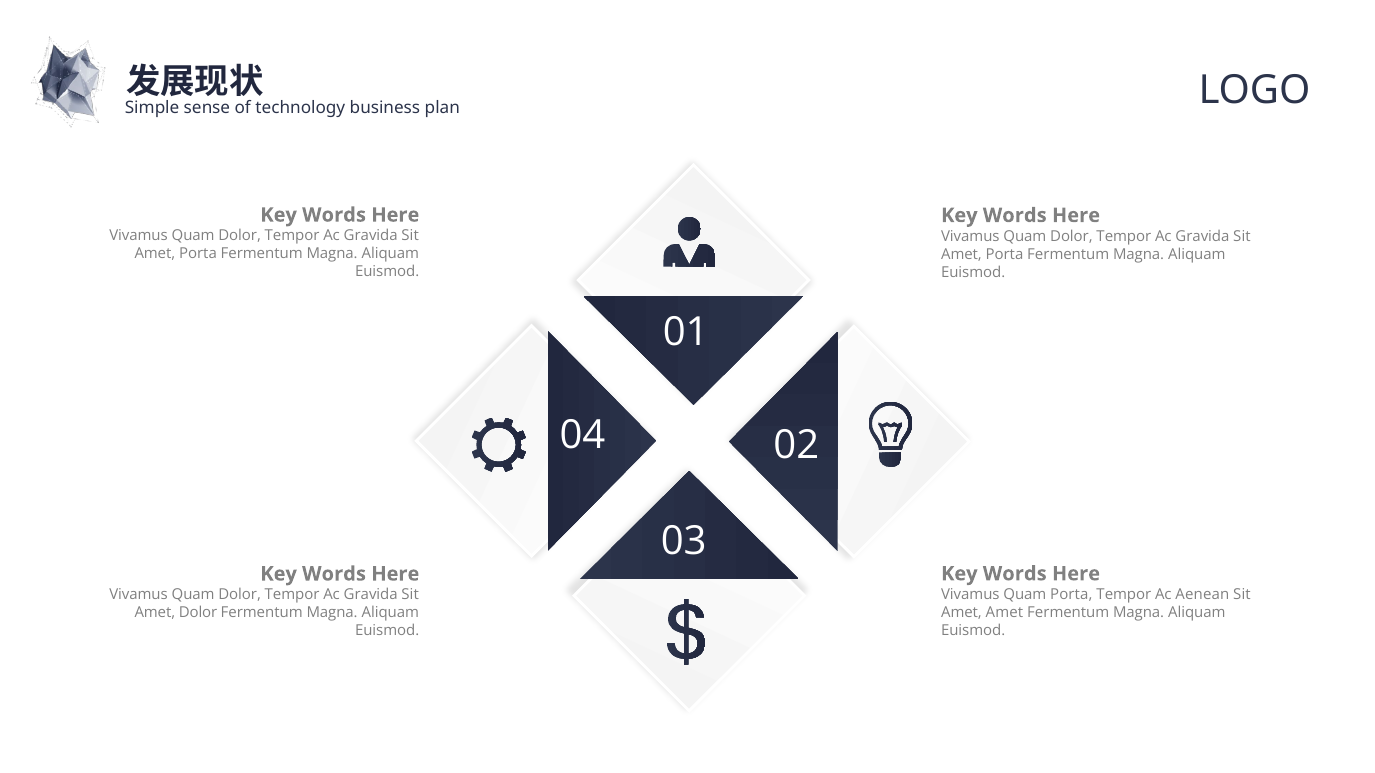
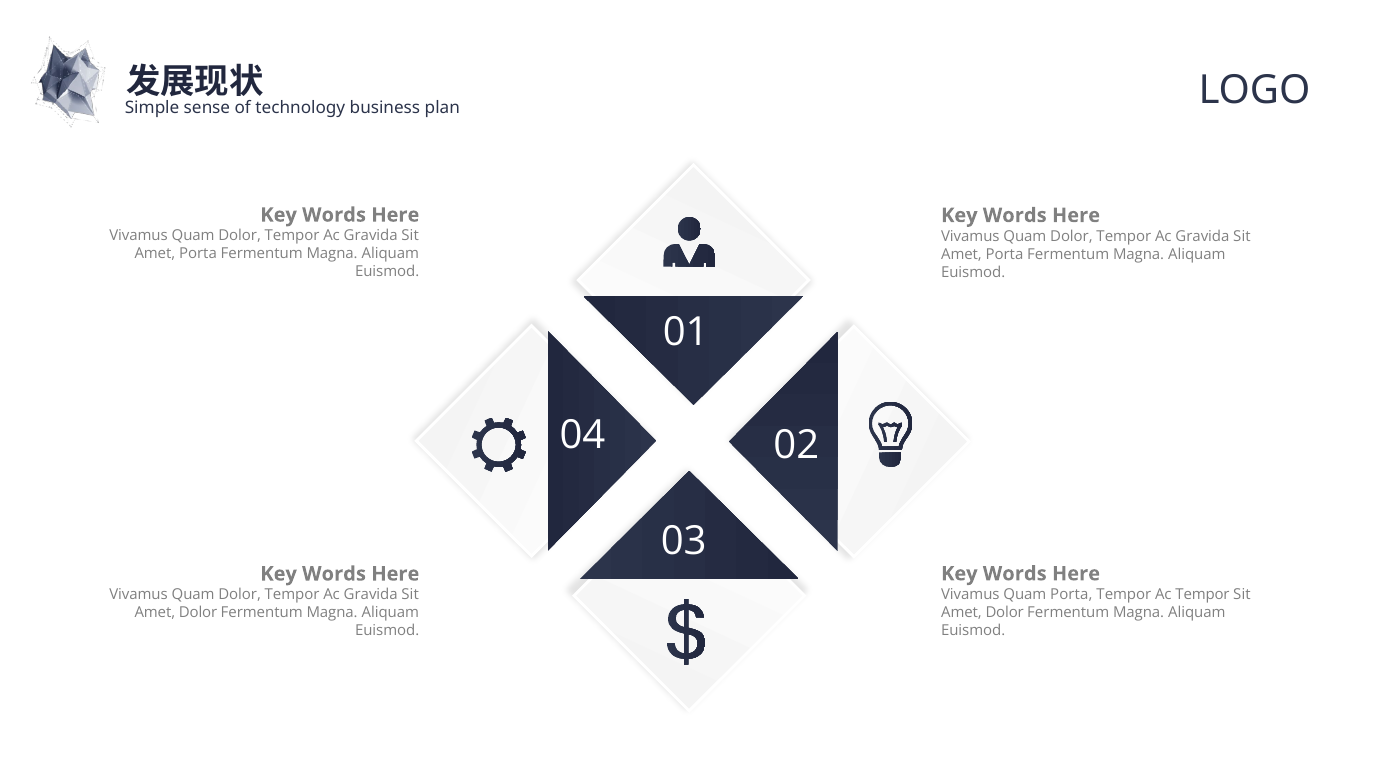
Ac Aenean: Aenean -> Tempor (1203, 595)
Amet: Amet -> Dolor (1005, 613)
